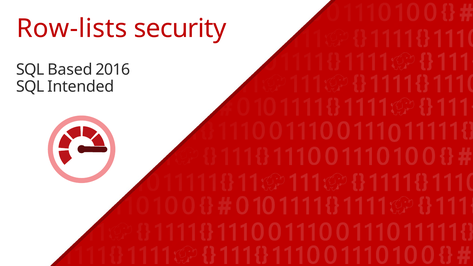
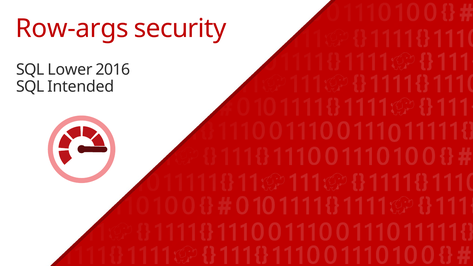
Row-lists: Row-lists -> Row-args (72, 29)
Based: Based -> Lower (70, 70)
